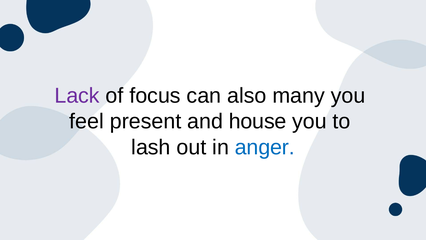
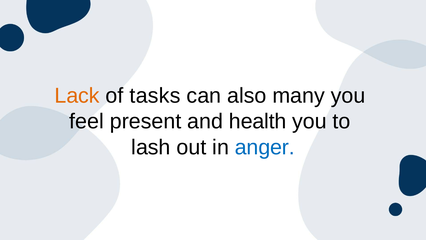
Lack colour: purple -> orange (77, 96)
focus: focus -> tasks (155, 96)
house: house -> health (258, 121)
